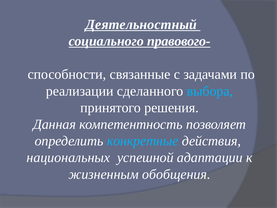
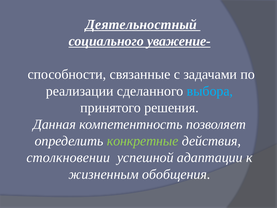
правового-: правового- -> уважение- (179, 41)
конкретные colour: light blue -> light green (143, 141)
национальных: национальных -> столкновении (68, 157)
